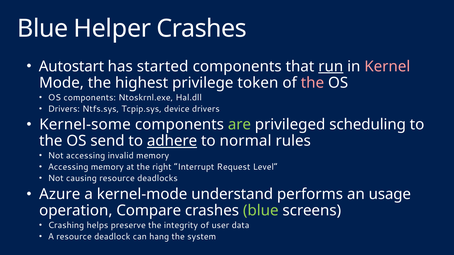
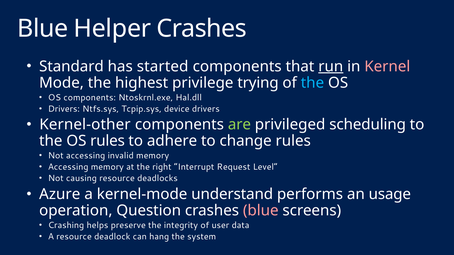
Autostart: Autostart -> Standard (71, 67)
token: token -> trying (258, 83)
the colour: pink -> light blue (312, 83)
Kernel-some: Kernel-some -> Kernel-other (85, 125)
OS send: send -> rules (108, 141)
adhere underline: present -> none (172, 141)
normal: normal -> change (246, 141)
Compare: Compare -> Question (149, 211)
blue colour: light green -> pink (261, 211)
